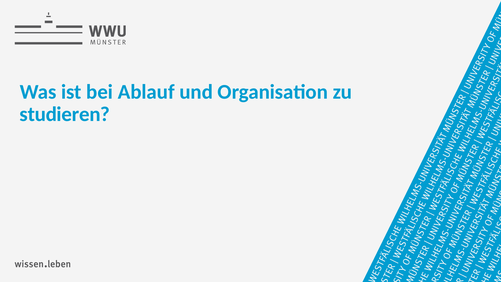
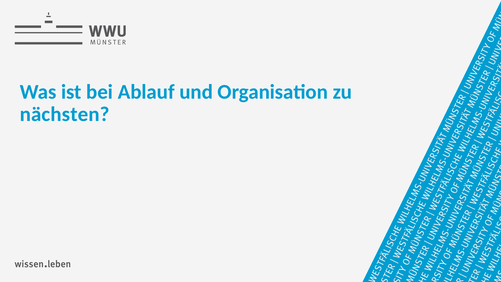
studieren: studieren -> nächsten (65, 114)
